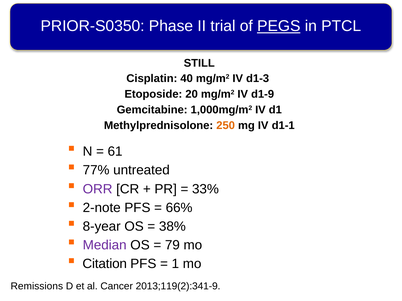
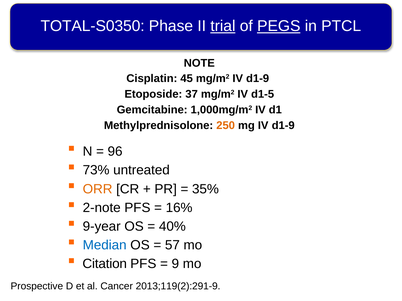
PRIOR-S0350: PRIOR-S0350 -> TOTAL-S0350 (93, 26)
trial underline: none -> present (223, 26)
STILL: STILL -> NOTE (199, 63)
40: 40 -> 45 (187, 79)
mg/m2 IV d1-3: d1-3 -> d1-9 (258, 79)
20: 20 -> 37 (192, 94)
d1-9: d1-9 -> d1-5 (263, 94)
mg IV d1-1: d1-1 -> d1-9 (283, 126)
61: 61 -> 96 (115, 152)
77%: 77% -> 73% (96, 170)
ORR colour: purple -> orange (98, 189)
33%: 33% -> 35% (205, 189)
66%: 66% -> 16% (179, 208)
8-year: 8-year -> 9-year (102, 227)
38%: 38% -> 40% (172, 227)
Median colour: purple -> blue (105, 245)
79: 79 -> 57 (172, 245)
1: 1 -> 9 (175, 264)
Remissions: Remissions -> Prospective (37, 287)
2013;119(2):341-9: 2013;119(2):341-9 -> 2013;119(2):291-9 (178, 287)
